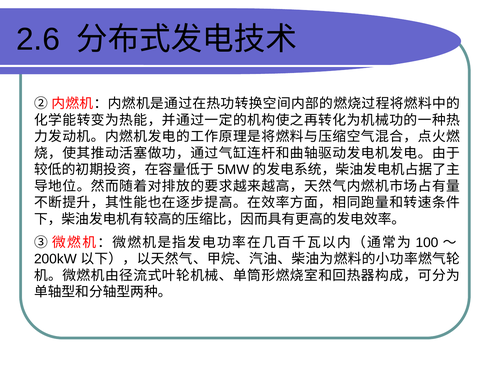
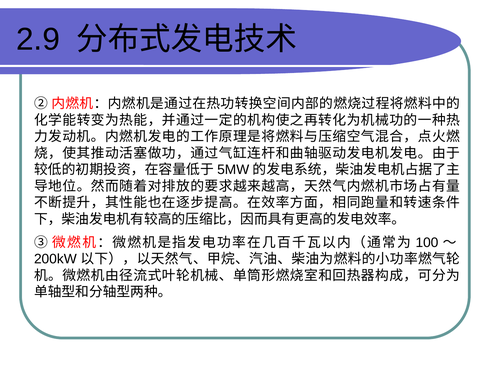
2.6: 2.6 -> 2.9 (38, 39)
